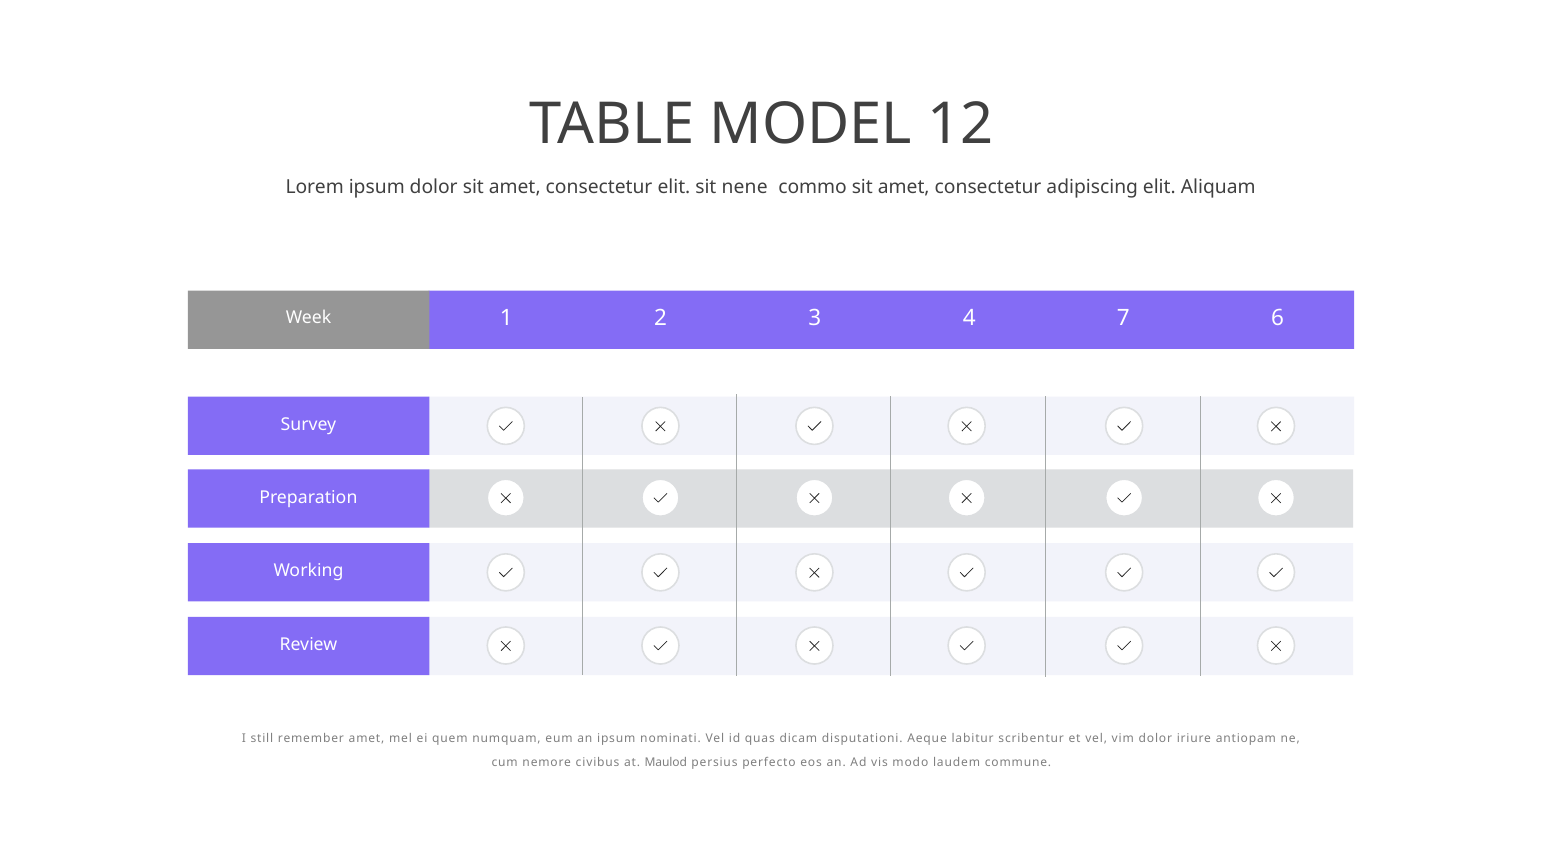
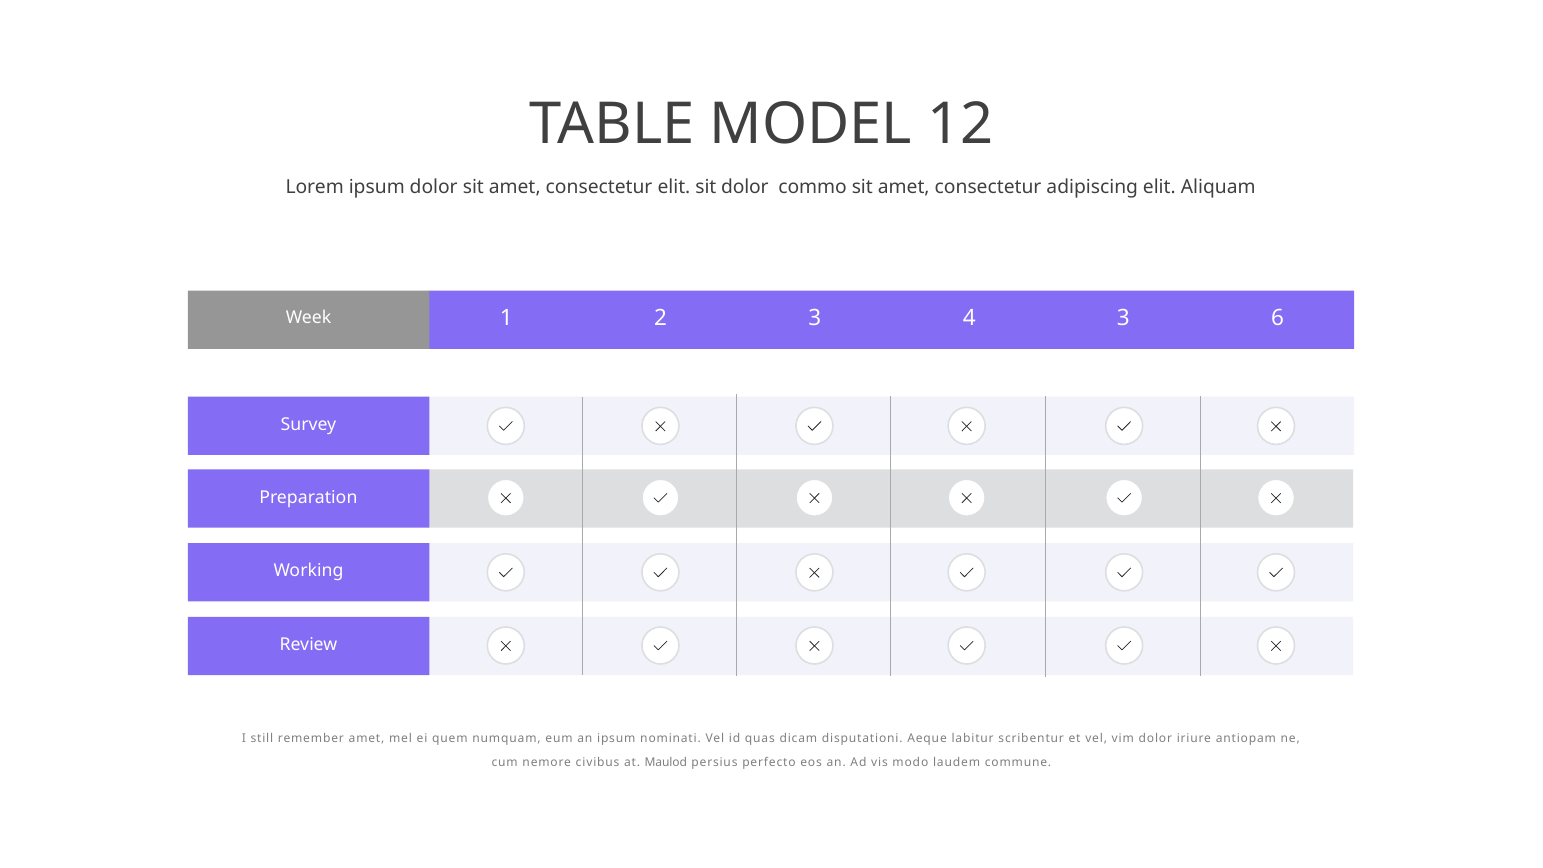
sit nene: nene -> dolor (745, 187)
4 7: 7 -> 3 (1123, 318)
